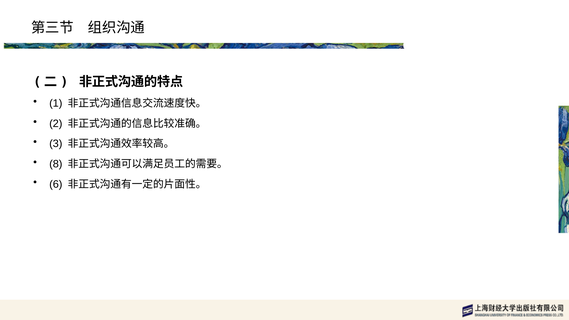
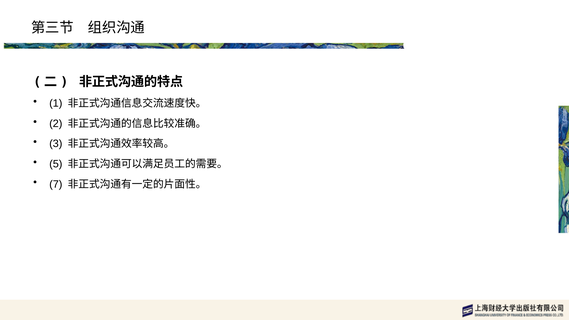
8: 8 -> 5 (56, 164)
6: 6 -> 7 (56, 184)
